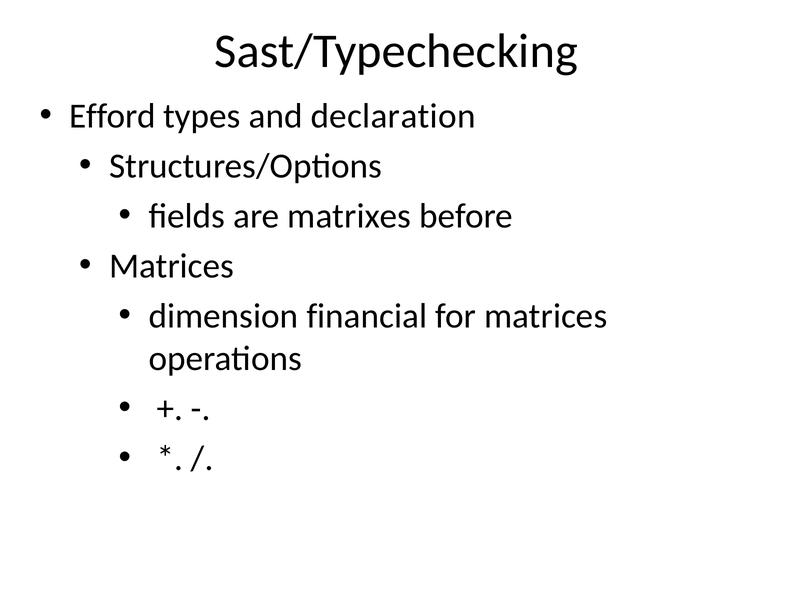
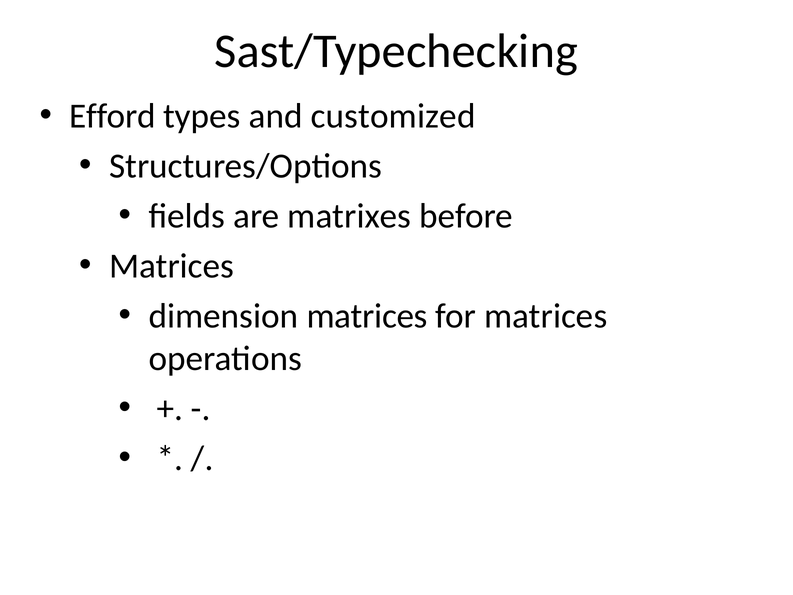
declaration: declaration -> customized (393, 116)
dimension financial: financial -> matrices (367, 316)
